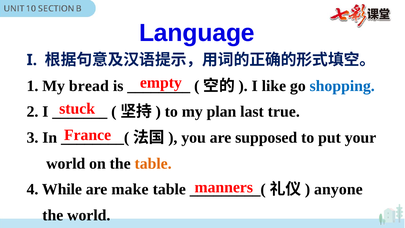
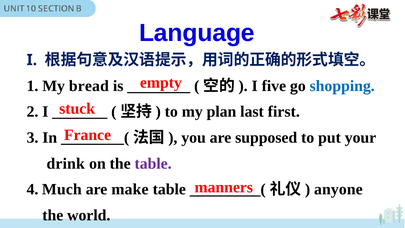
like: like -> five (274, 86)
true: true -> first (284, 112)
world: world -> drink (66, 163)
table colour: orange -> purple (153, 163)
While: While -> Much (62, 189)
